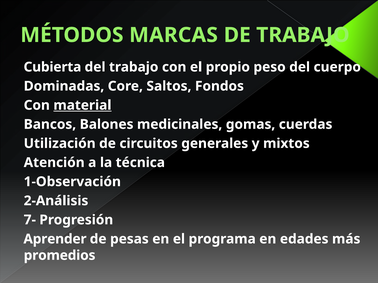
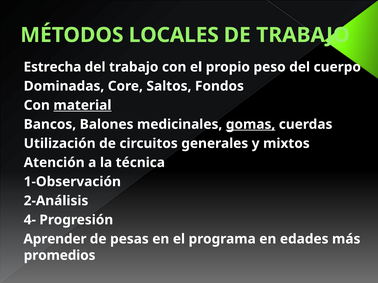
MARCAS: MARCAS -> LOCALES (174, 35)
Cubierta: Cubierta -> Estrecha (52, 67)
gomas underline: none -> present (251, 125)
7-: 7- -> 4- (30, 220)
